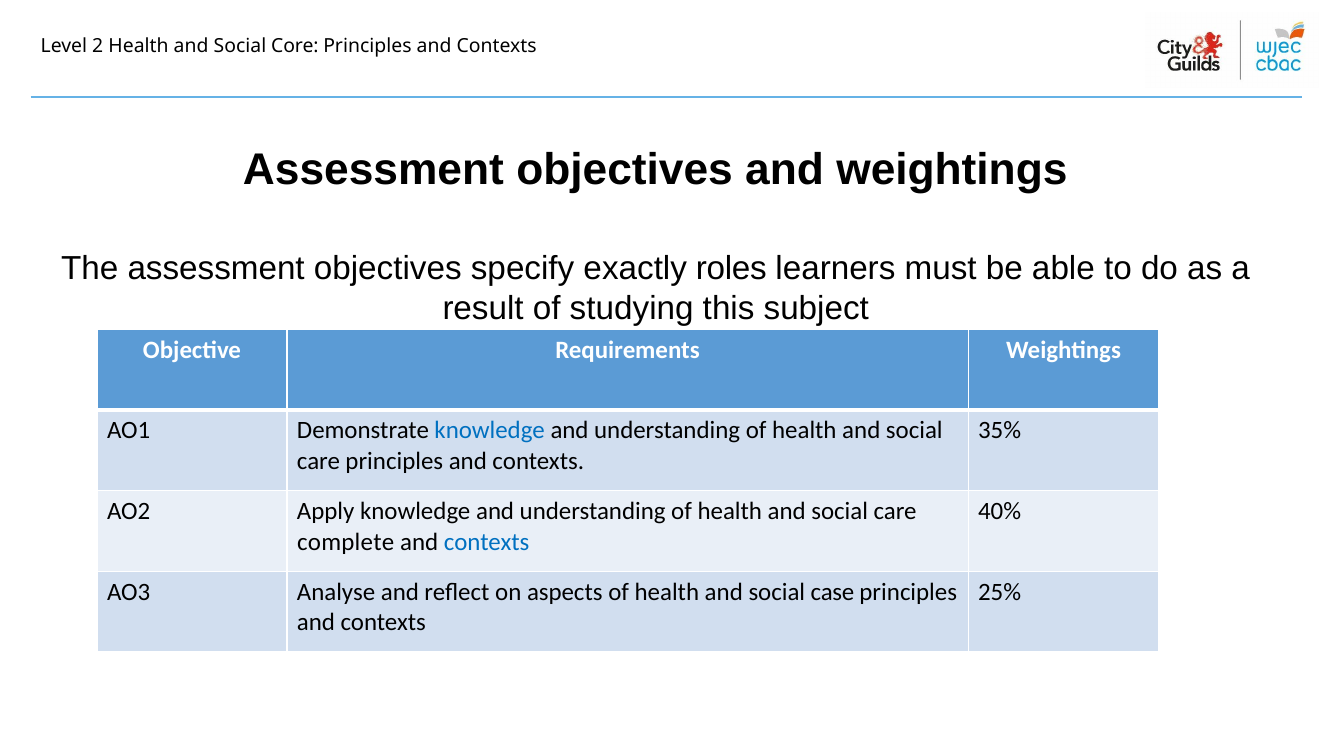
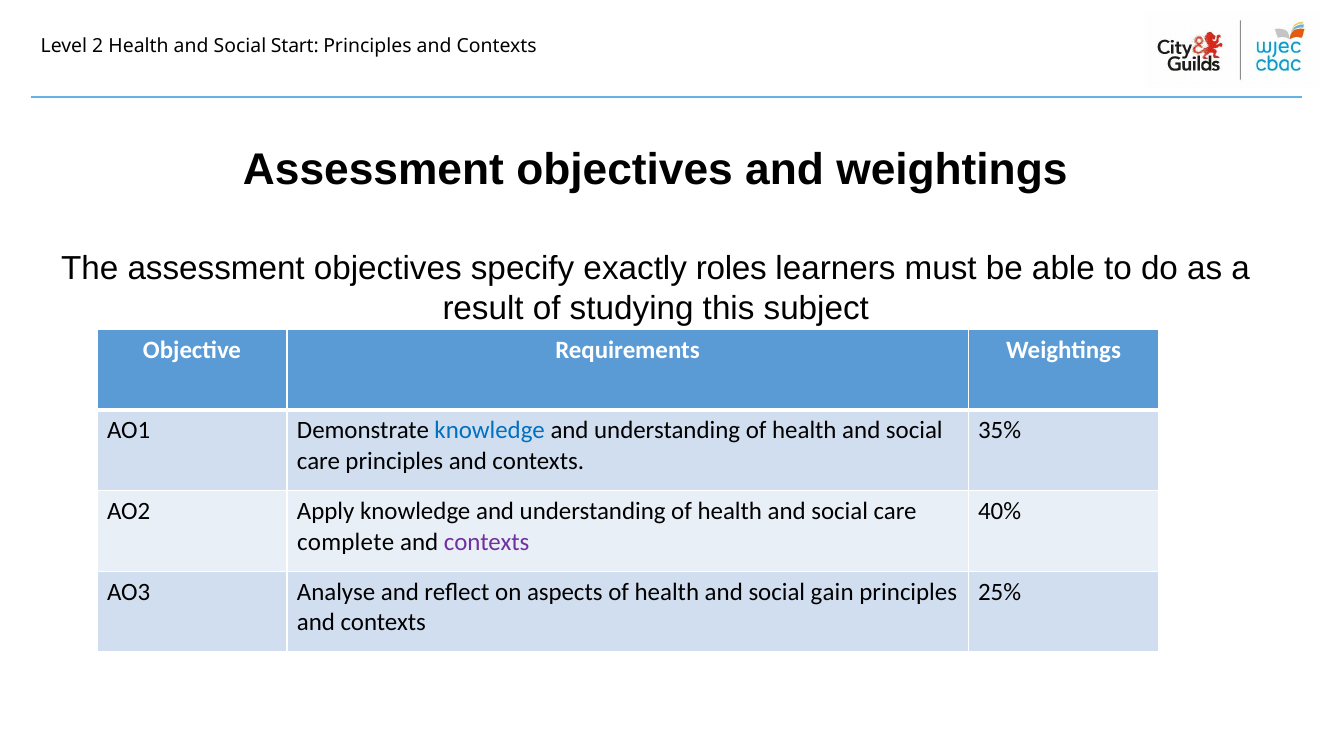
Core: Core -> Start (295, 46)
contexts colour: blue -> purple (487, 541)
case: case -> gain (832, 592)
